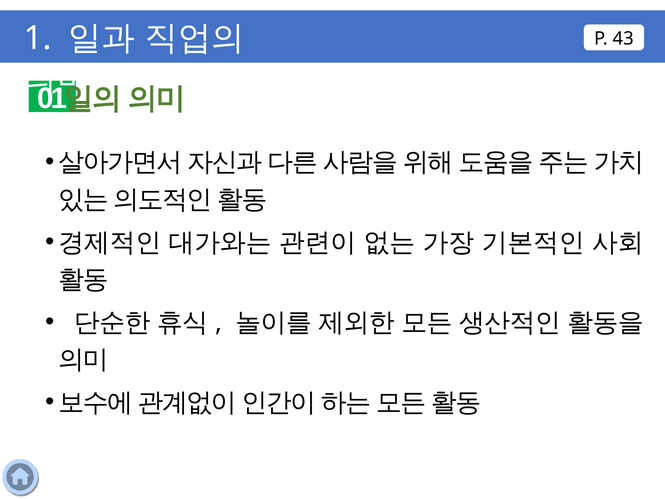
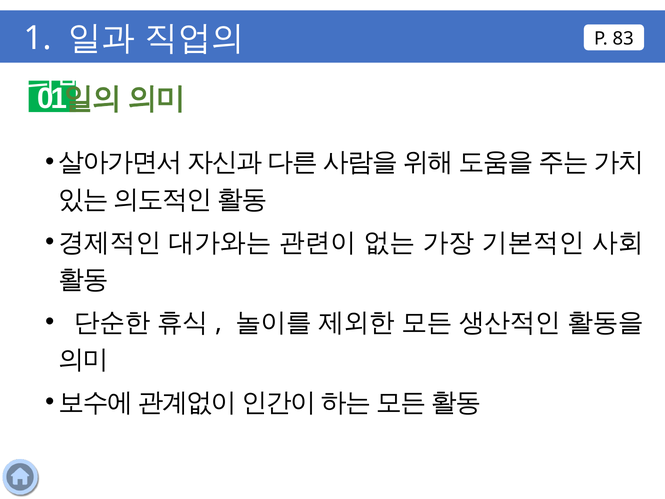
43: 43 -> 83 (623, 39)
